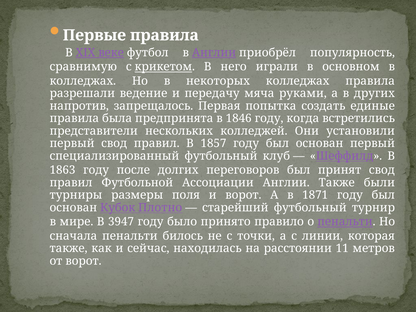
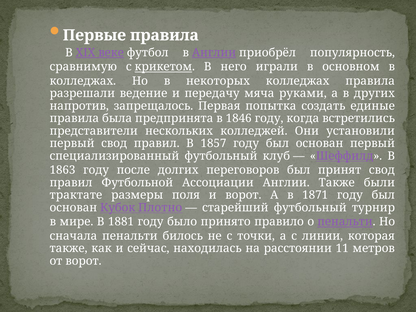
турниры: турниры -> трактате (76, 195)
3947: 3947 -> 1881 (121, 222)
